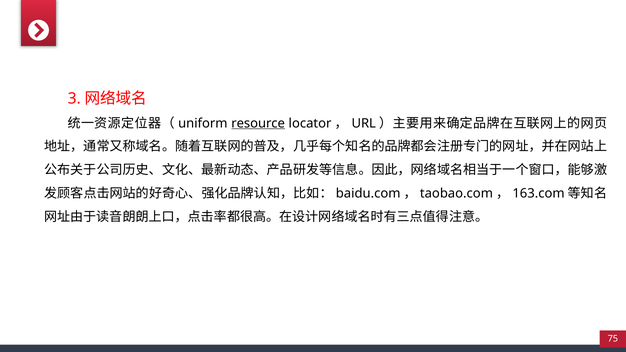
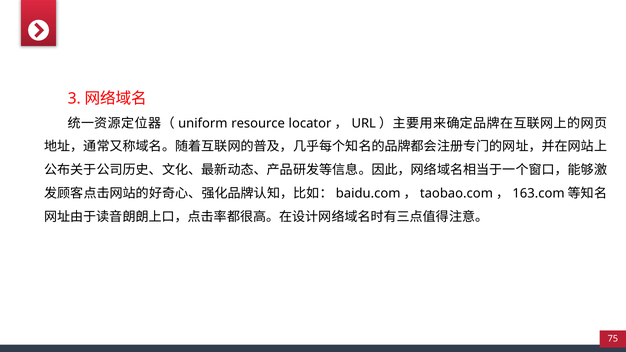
resource underline: present -> none (258, 123)
